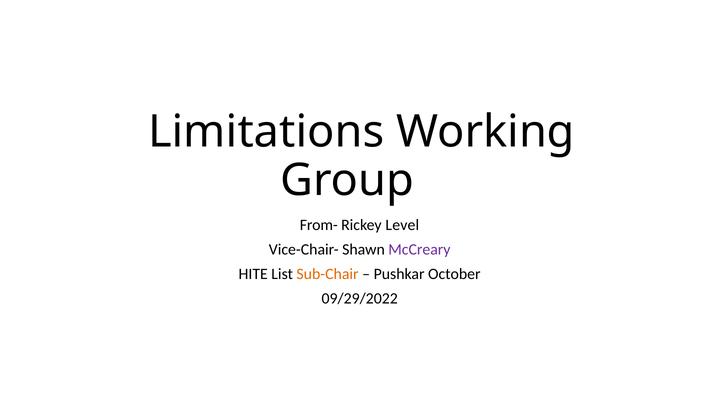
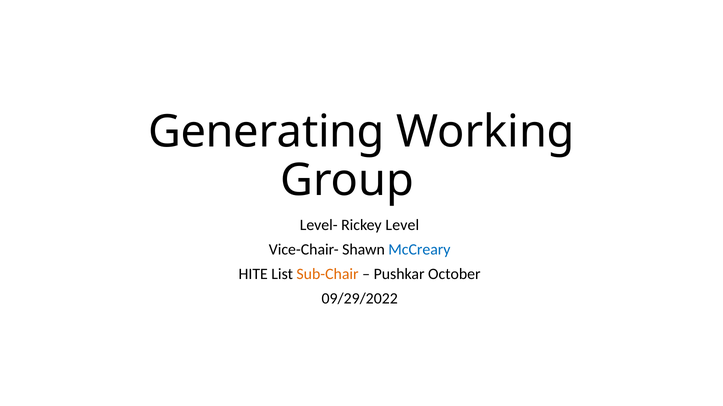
Limitations: Limitations -> Generating (266, 132)
From-: From- -> Level- (319, 225)
McCreary colour: purple -> blue (419, 250)
